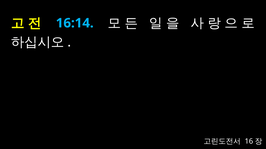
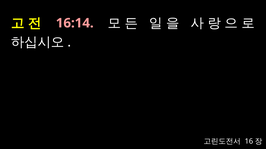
16:14 colour: light blue -> pink (75, 23)
